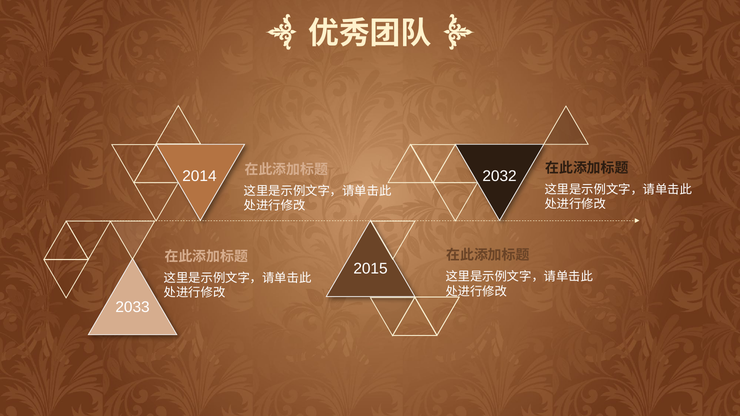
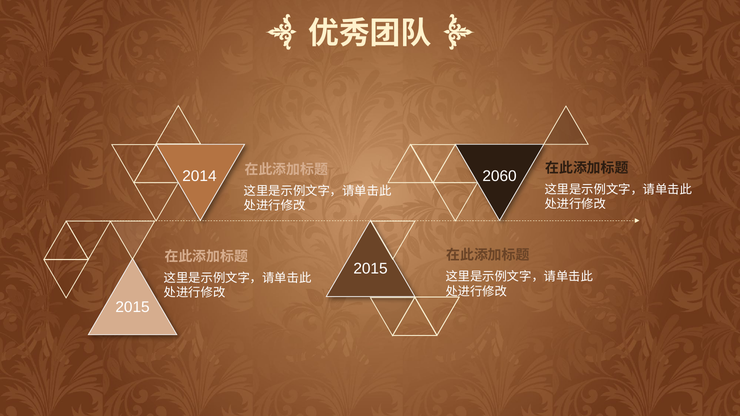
2032: 2032 -> 2060 (500, 176)
2033: 2033 -> 2015 (133, 307)
